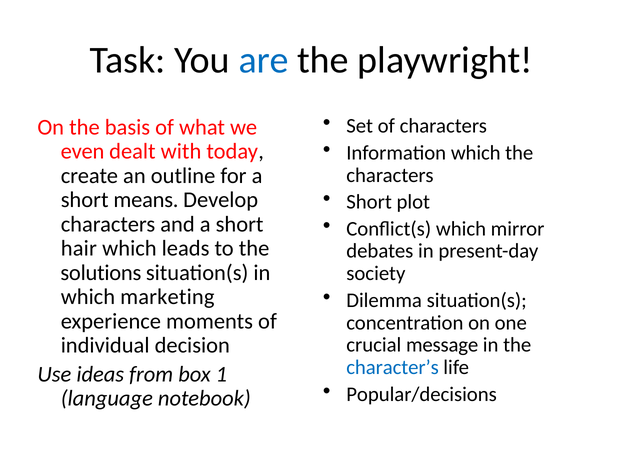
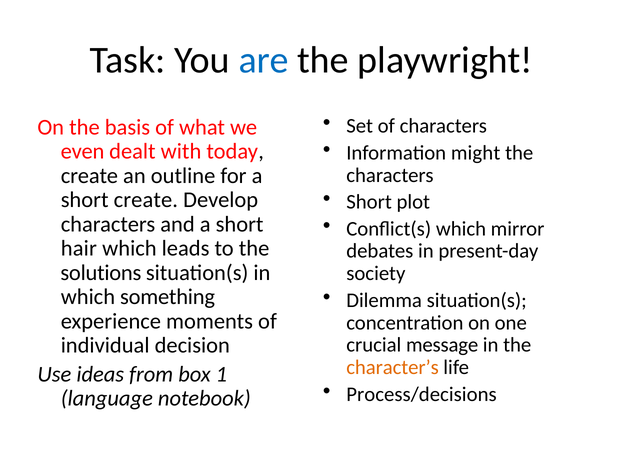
Information which: which -> might (476, 153)
short means: means -> create (146, 200)
marketing: marketing -> something (168, 297)
character’s colour: blue -> orange (393, 368)
Popular/decisions: Popular/decisions -> Process/decisions (422, 394)
